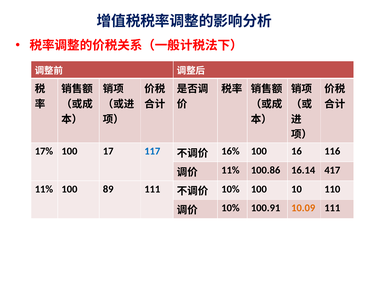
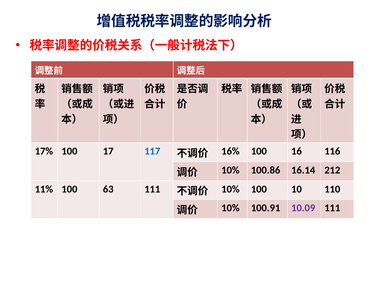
11%: 11% -> 10% (230, 170)
417: 417 -> 212 (332, 170)
89: 89 -> 63 (108, 189)
10.09 colour: orange -> purple (303, 208)
